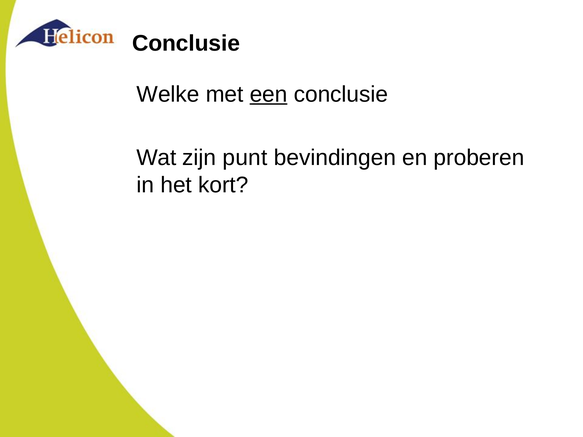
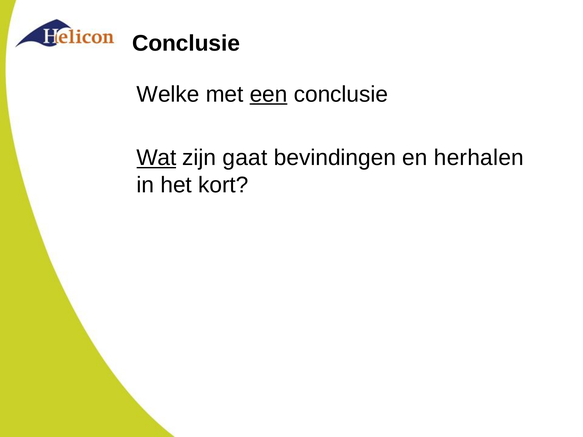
Wat underline: none -> present (156, 158)
punt: punt -> gaat (245, 158)
proberen: proberen -> herhalen (479, 158)
